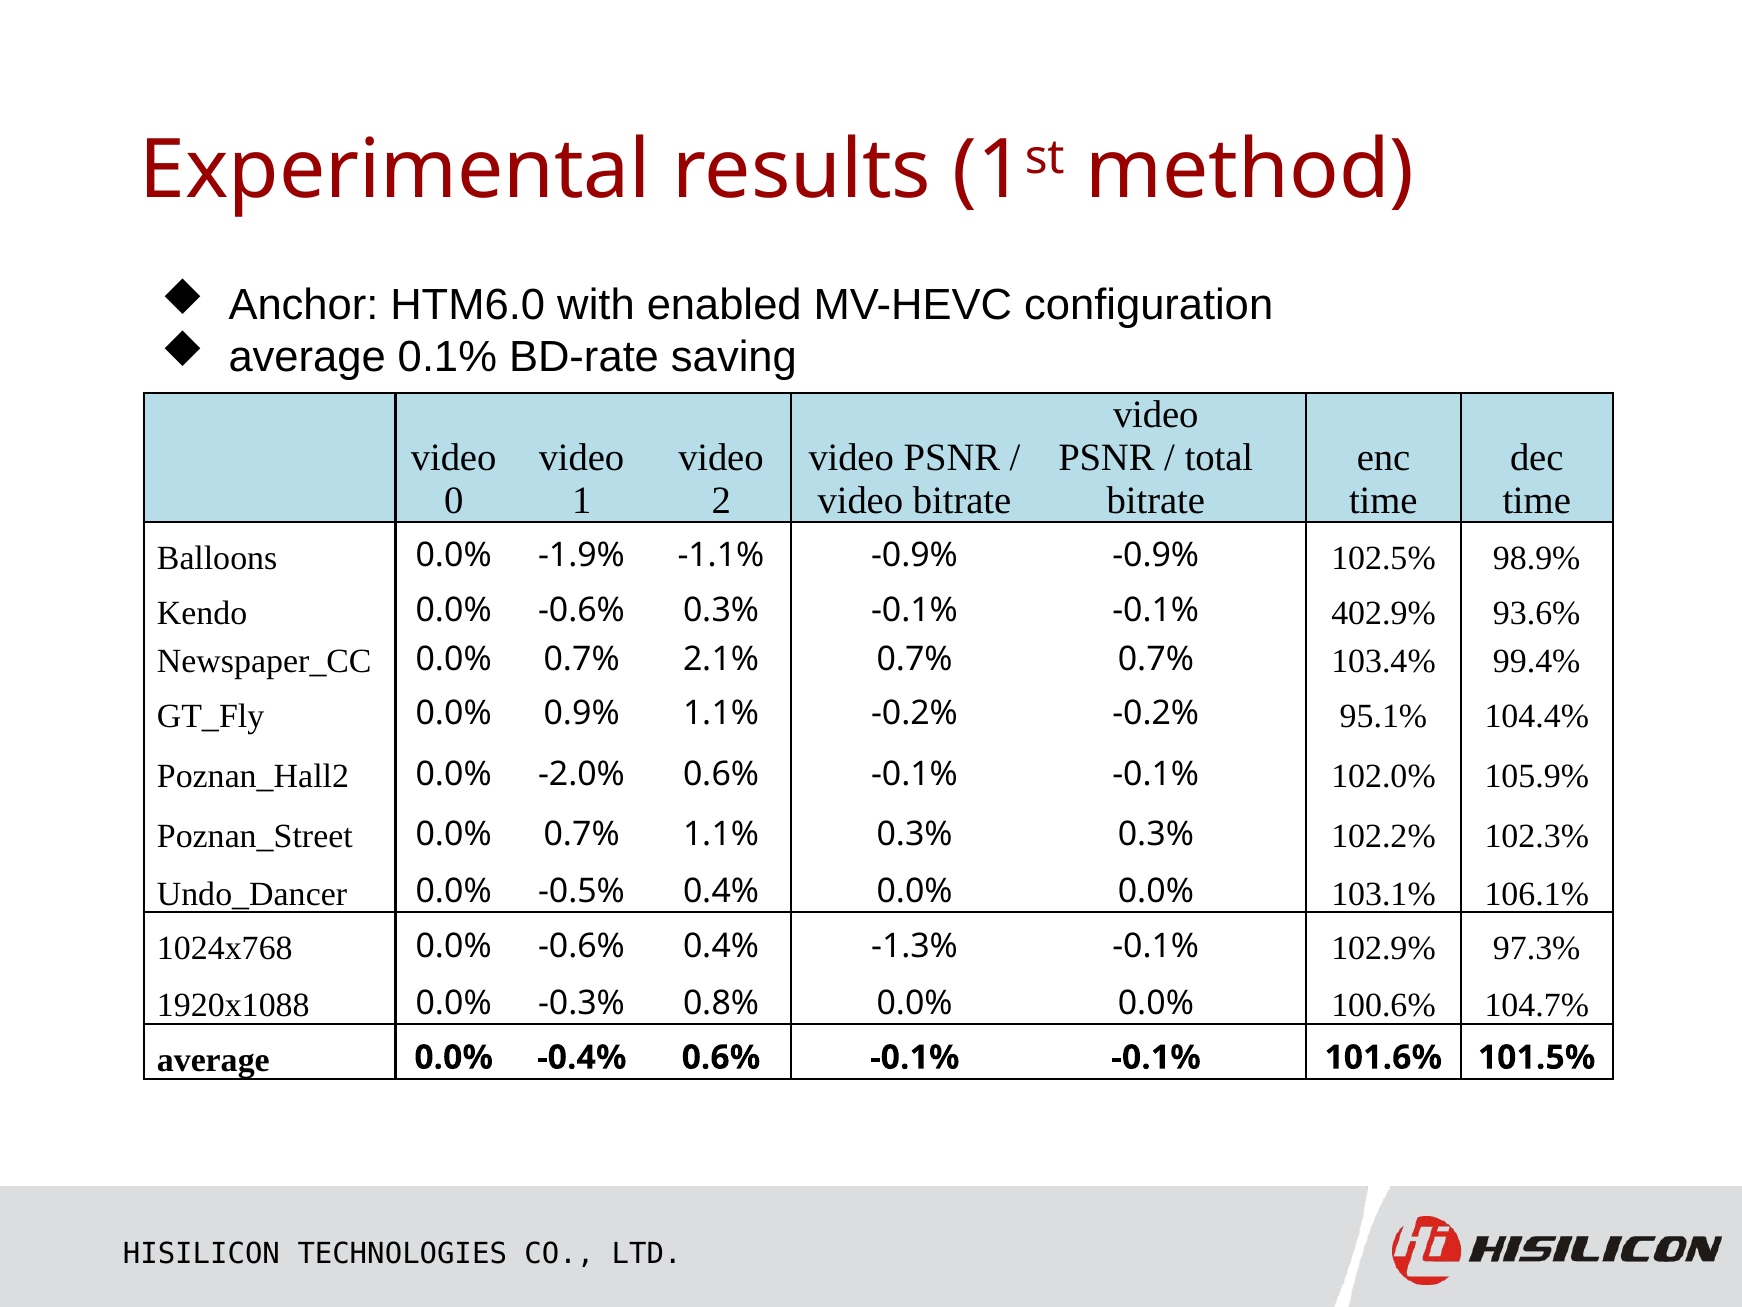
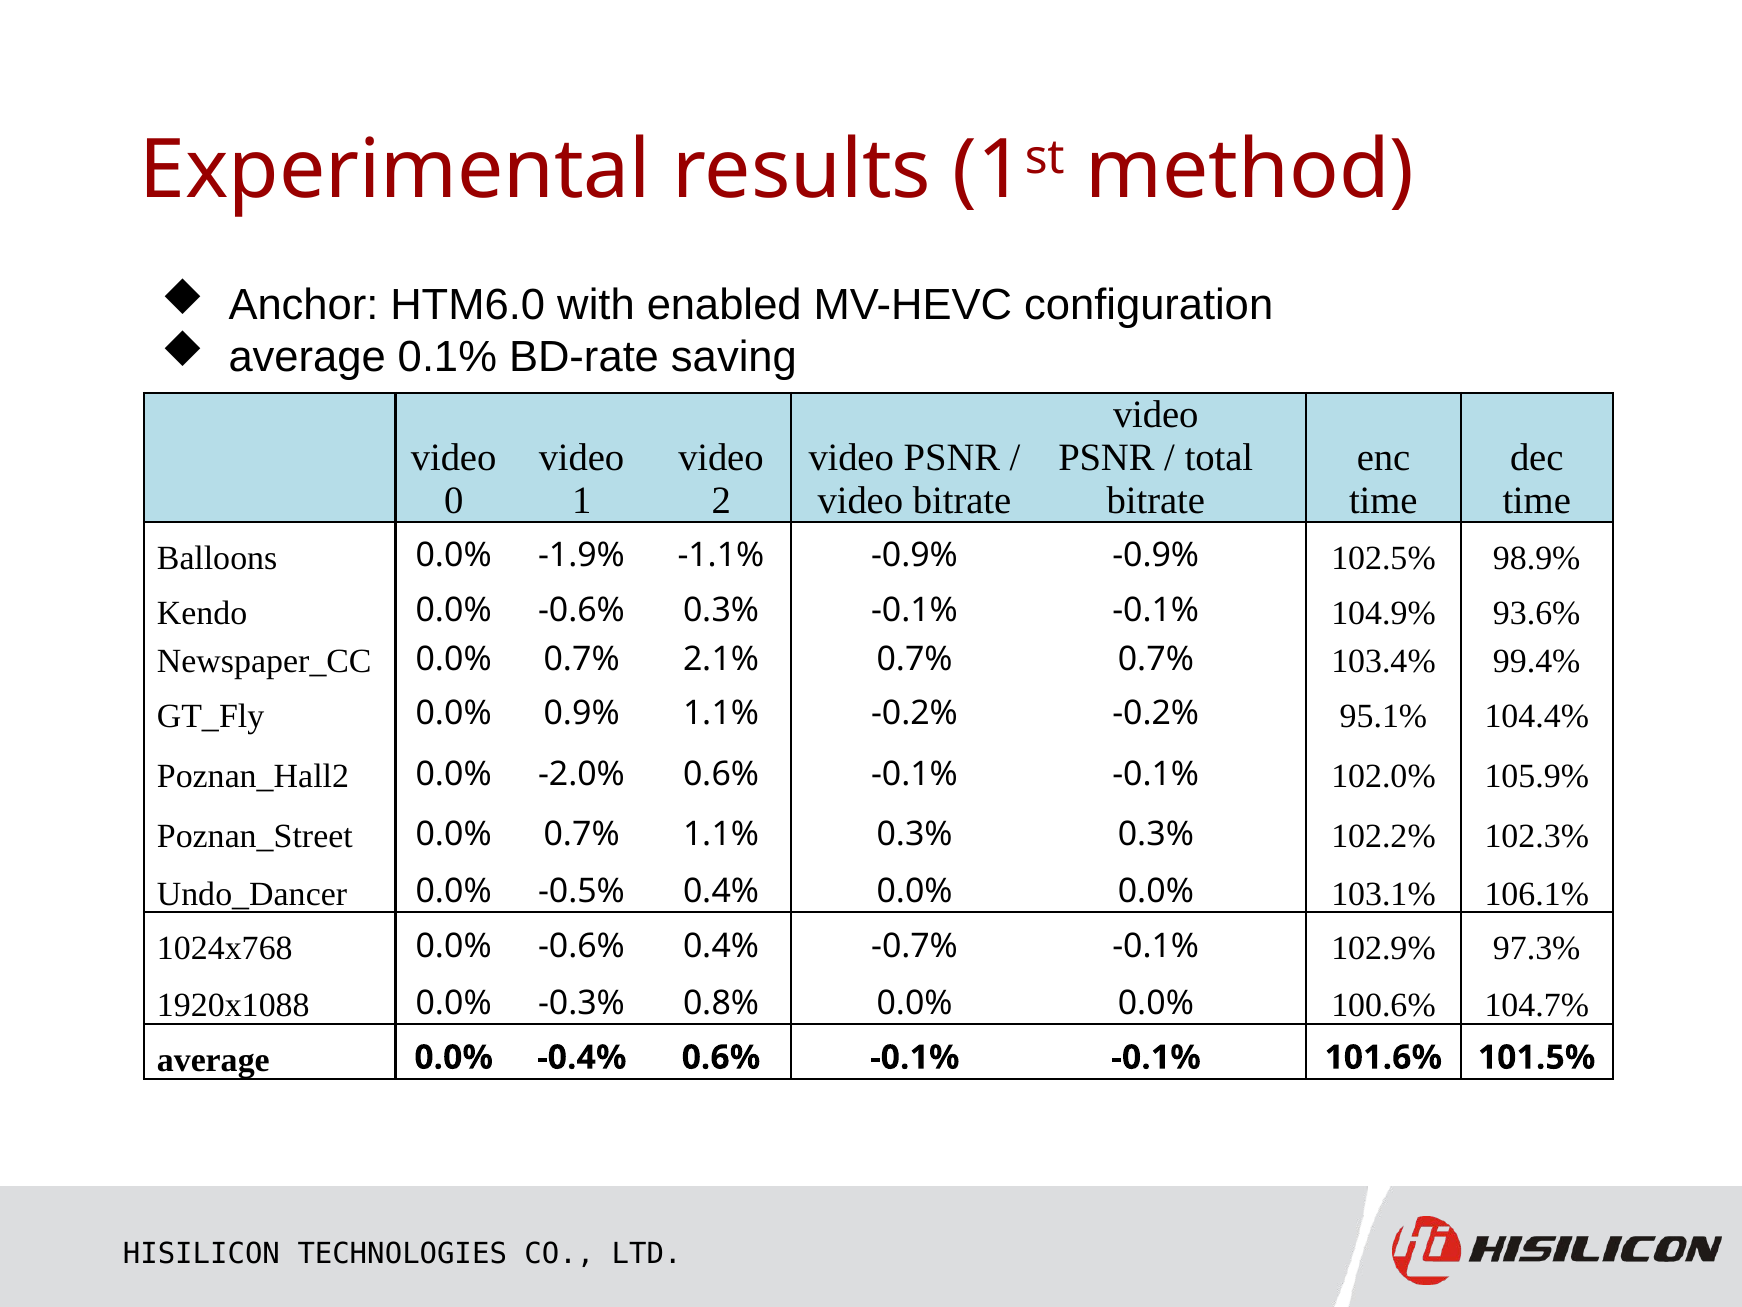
402.9%: 402.9% -> 104.9% (1383, 613)
-1.3%: -1.3% -> -0.7% (915, 945)
